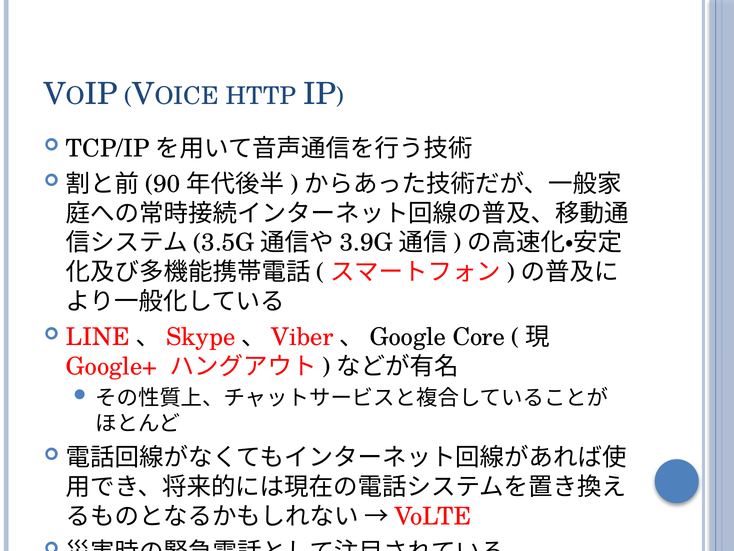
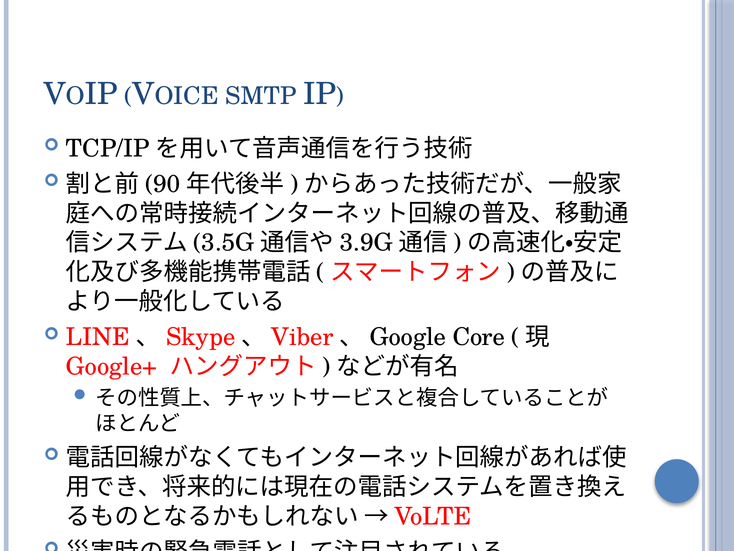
HTTP: HTTP -> SMTP (261, 96)
